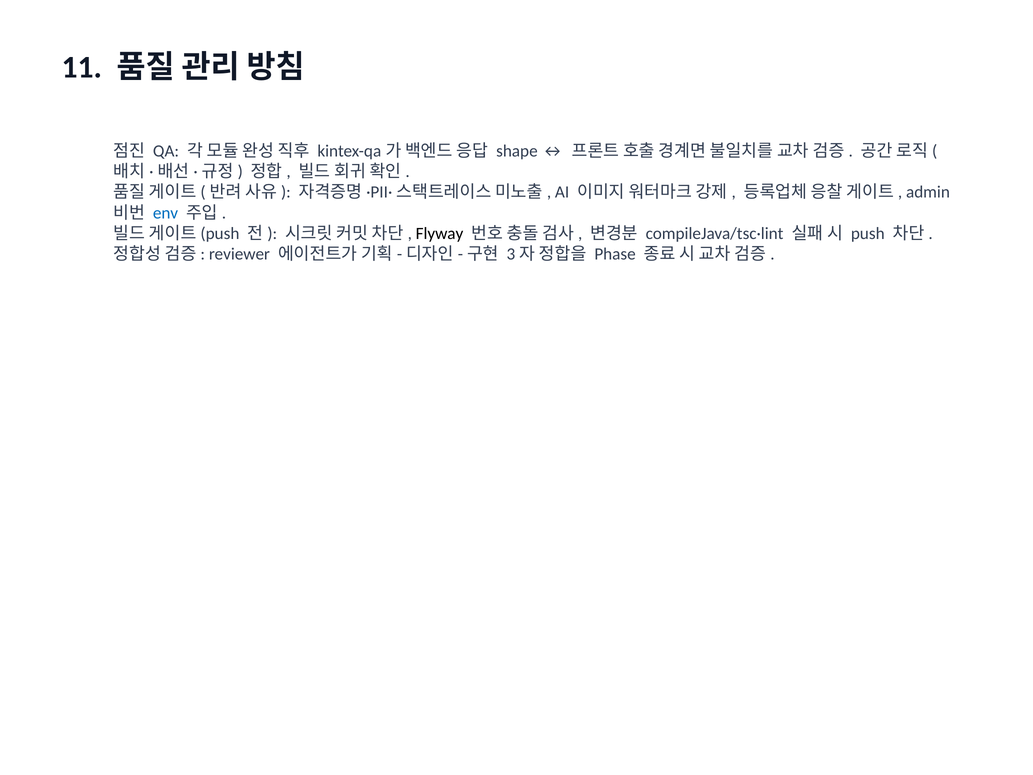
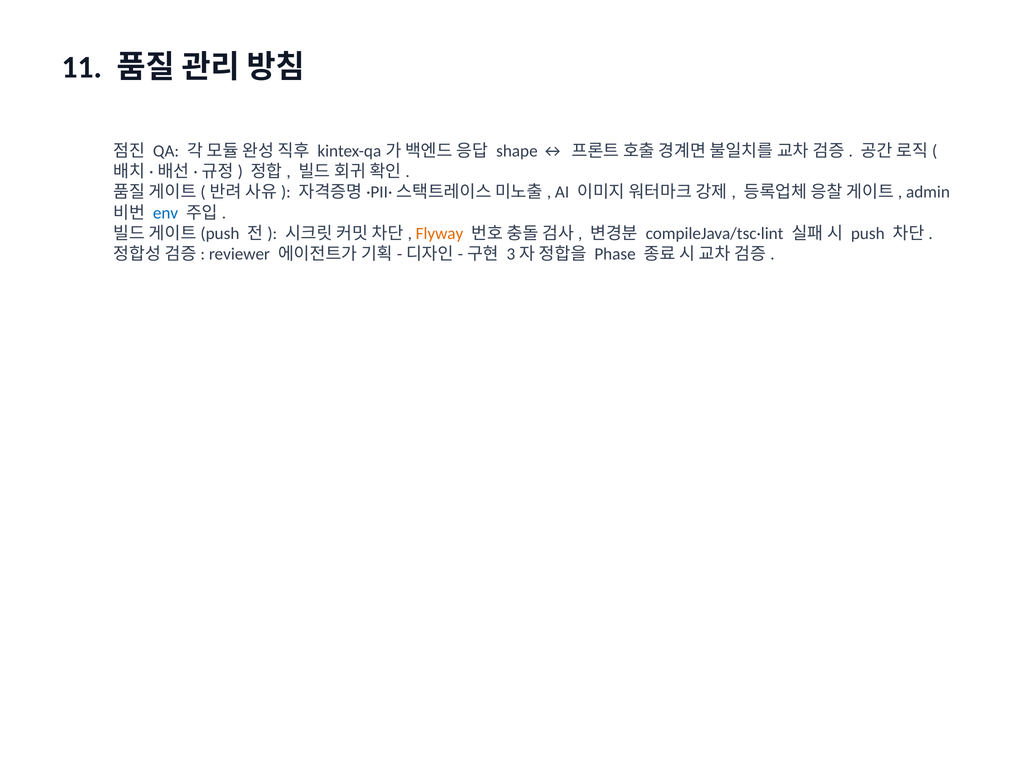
Flyway colour: black -> orange (440, 233)
